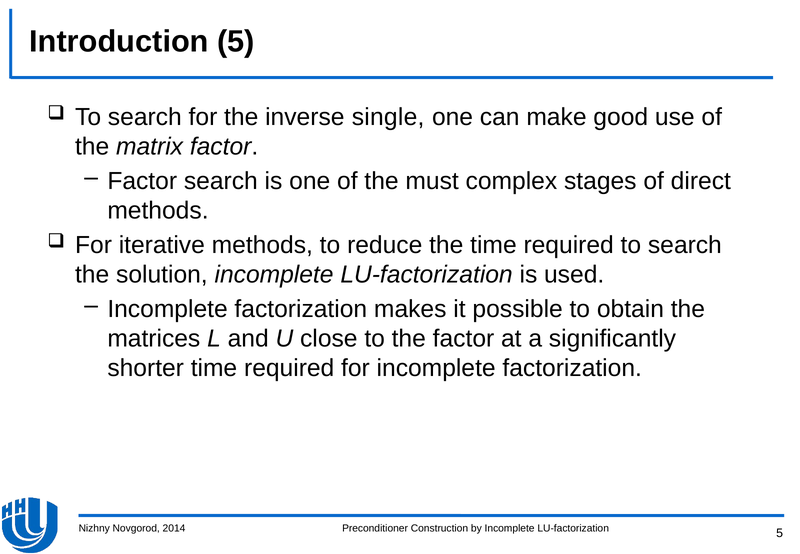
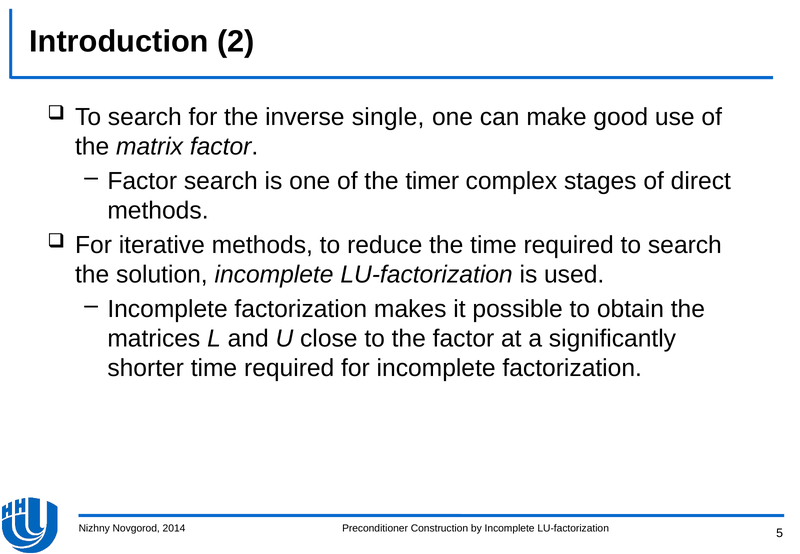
Introduction 5: 5 -> 2 (236, 42)
must: must -> timer (432, 181)
